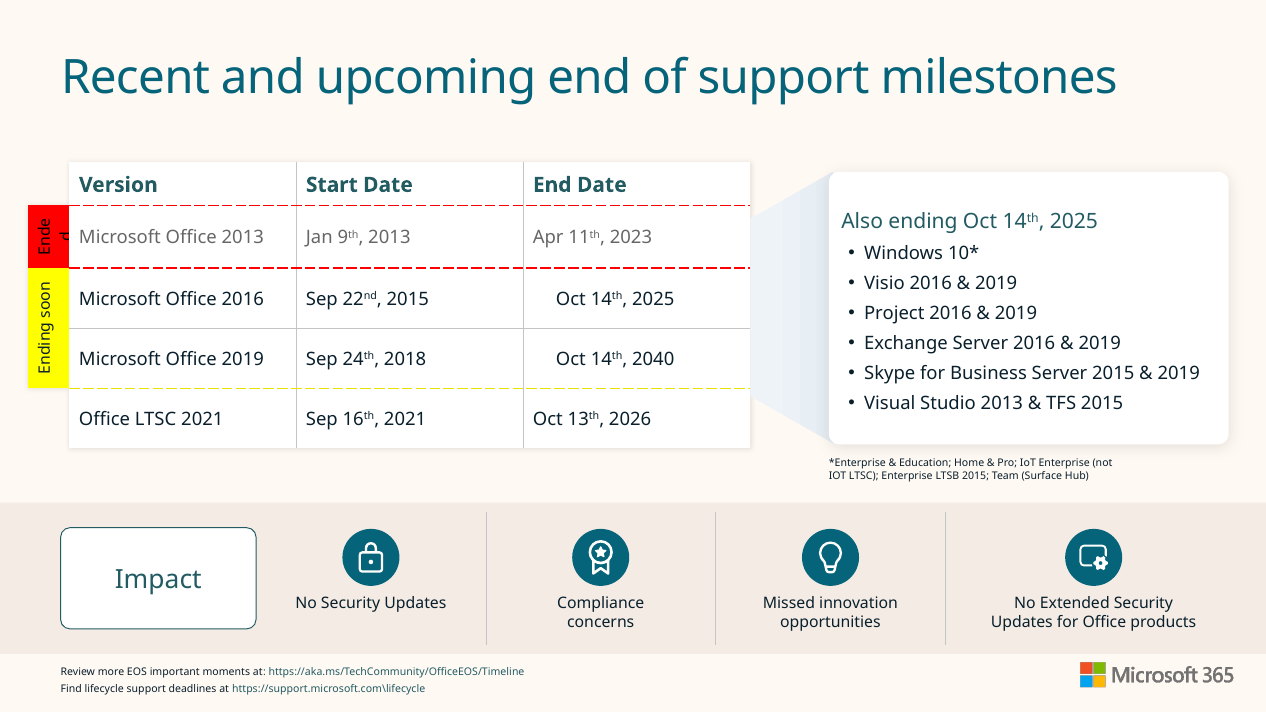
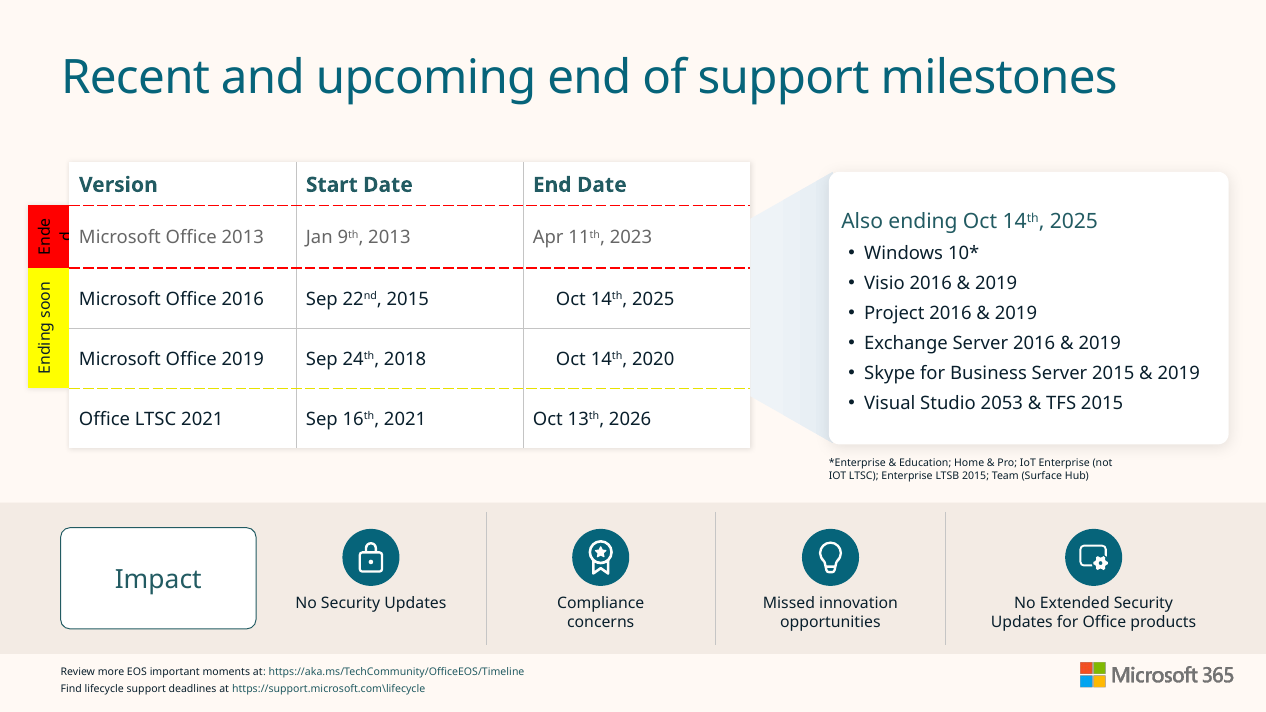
2040: 2040 -> 2020 (653, 359)
Studio 2013: 2013 -> 2053 (1002, 404)
